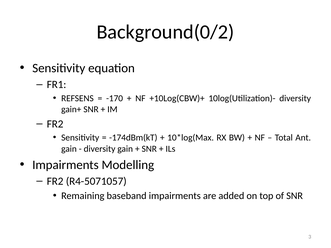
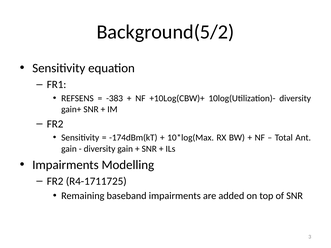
Background(0/2: Background(0/2 -> Background(5/2 (165, 32)
-170: -170 -> -383 (115, 98)
R4-5071057: R4-5071057 -> R4-1711725 (96, 181)
